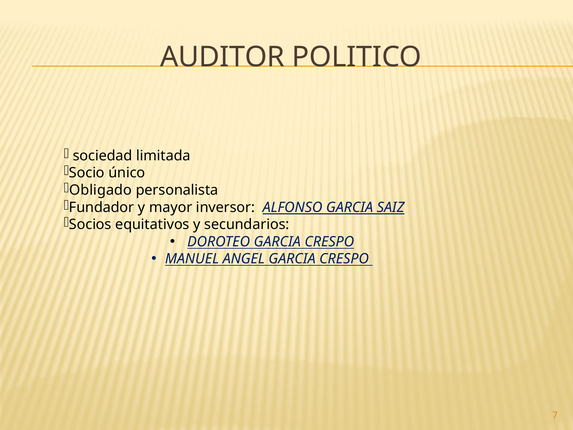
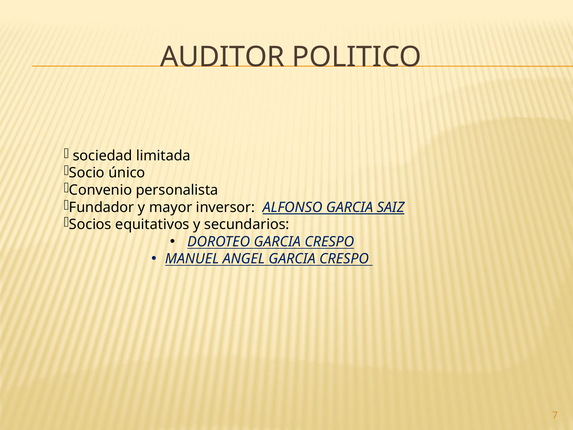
Obligado: Obligado -> Convenio (101, 190)
